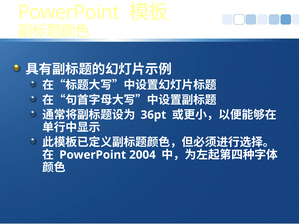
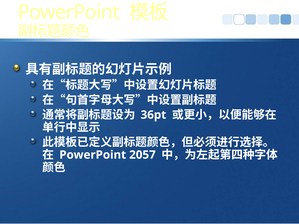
2004: 2004 -> 2057 (142, 155)
